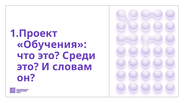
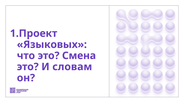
Обучения: Обучения -> Языковых (52, 45)
Среди: Среди -> Смена (79, 56)
